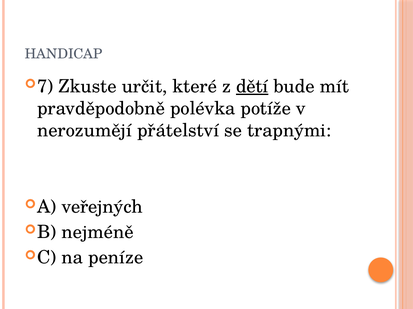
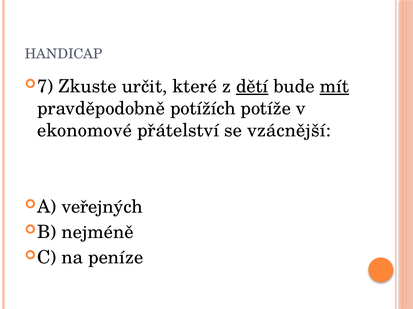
mít underline: none -> present (334, 87)
polévka: polévka -> potížích (203, 109)
nerozumějí: nerozumějí -> ekonomové (84, 131)
trapnými: trapnými -> vzácnější (289, 131)
